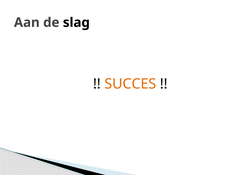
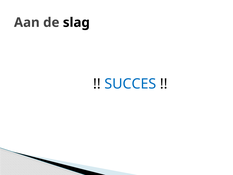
SUCCES colour: orange -> blue (130, 84)
